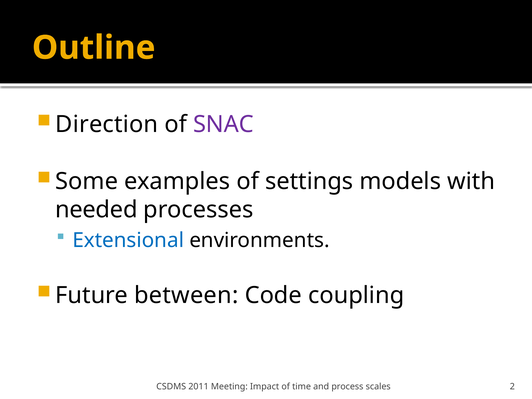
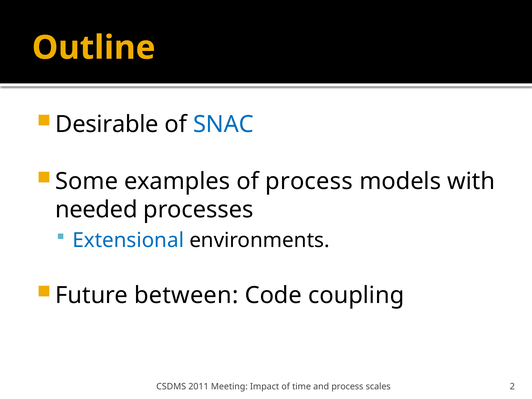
Direction: Direction -> Desirable (107, 124)
SNAC colour: purple -> blue (223, 124)
of settings: settings -> process (309, 181)
